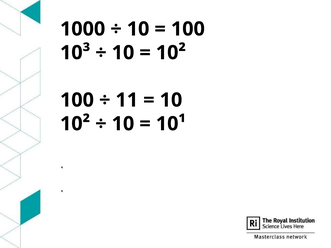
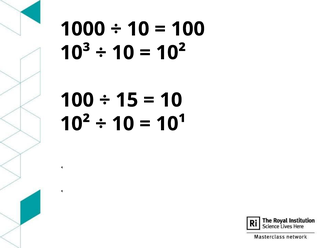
11: 11 -> 15 (127, 100)
